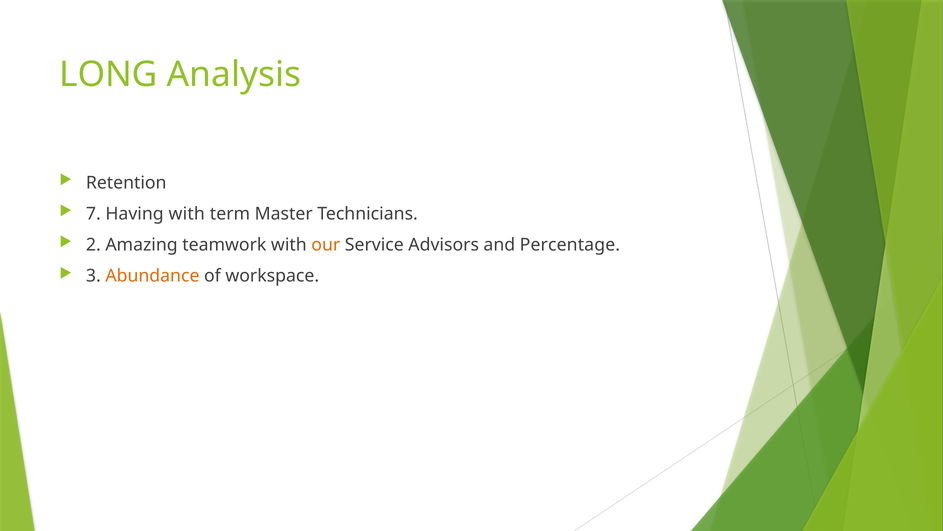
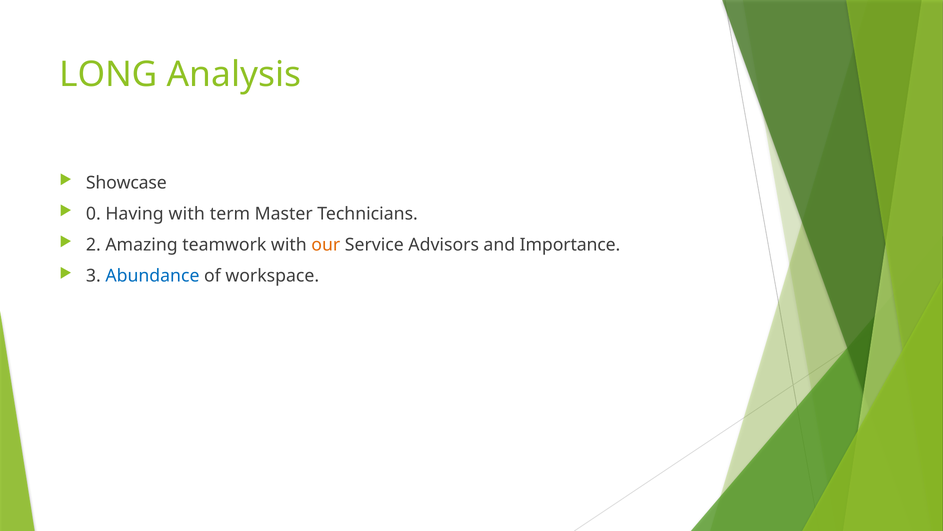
Retention: Retention -> Showcase (126, 183)
7: 7 -> 0 (93, 214)
Percentage: Percentage -> Importance (570, 245)
Abundance colour: orange -> blue (152, 276)
